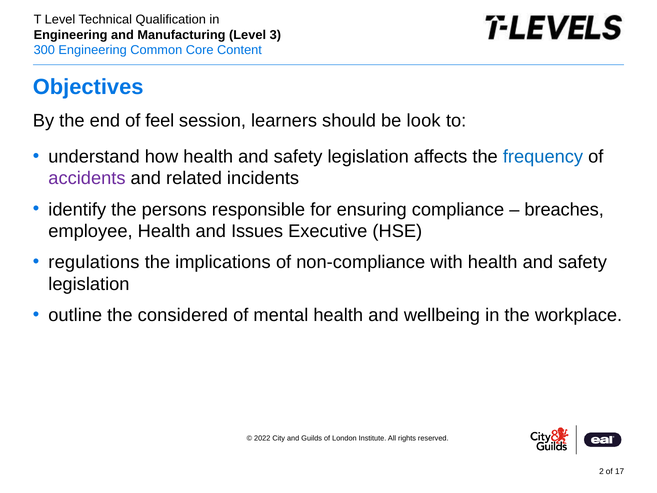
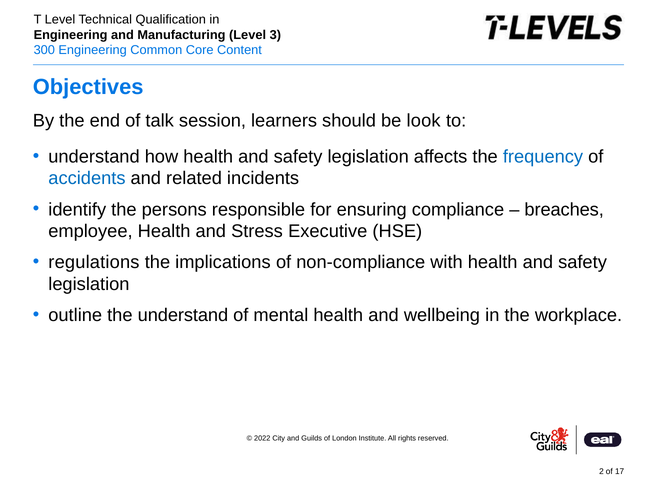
feel: feel -> talk (160, 121)
accidents colour: purple -> blue (87, 178)
Issues: Issues -> Stress (257, 231)
the considered: considered -> understand (183, 315)
